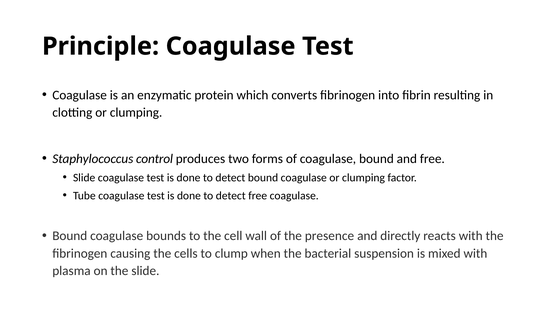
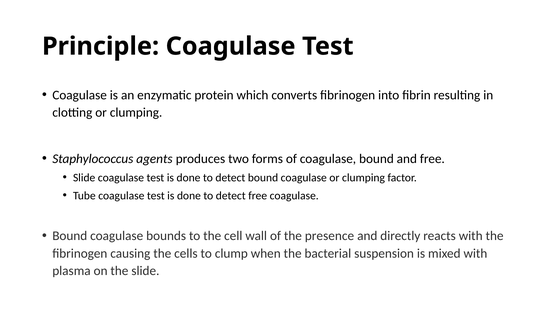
control: control -> agents (154, 159)
